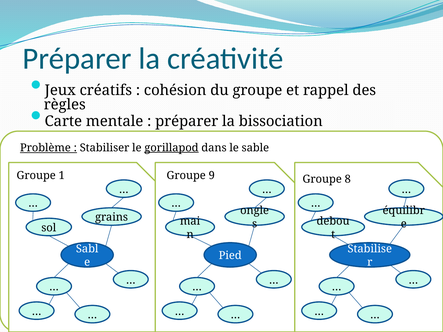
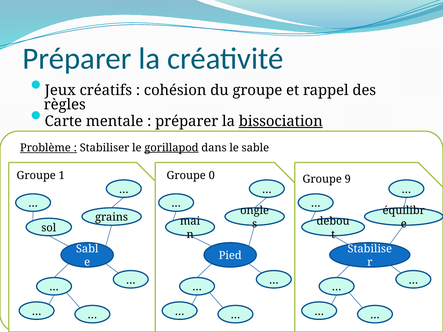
bissociation underline: none -> present (281, 121)
9: 9 -> 0 (212, 176)
8: 8 -> 9 (348, 179)
